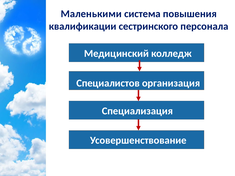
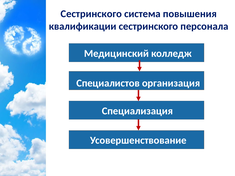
Маленькими: Маленькими -> Сестринского (91, 14)
